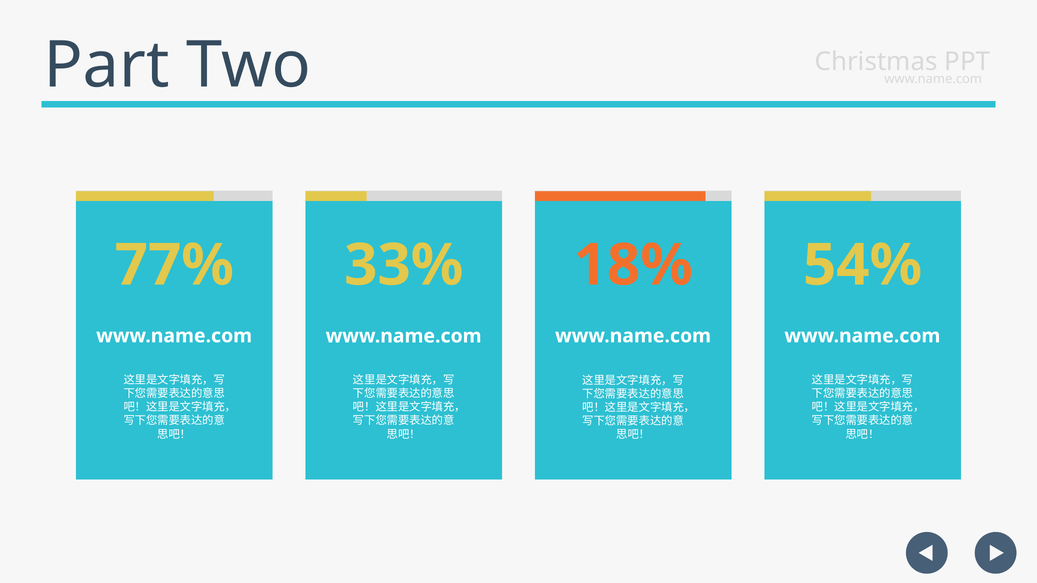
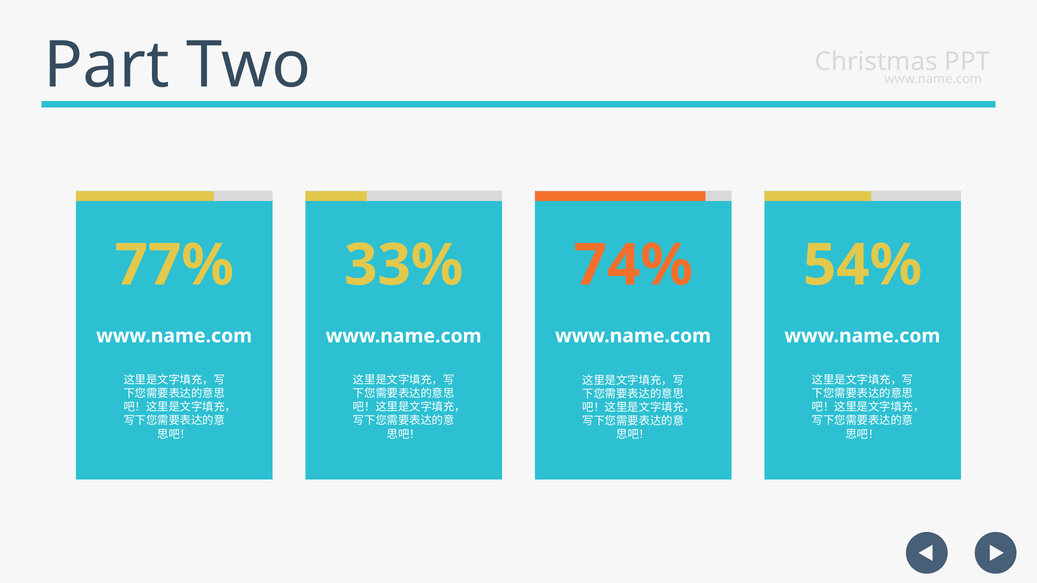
18%: 18% -> 74% (633, 265)
